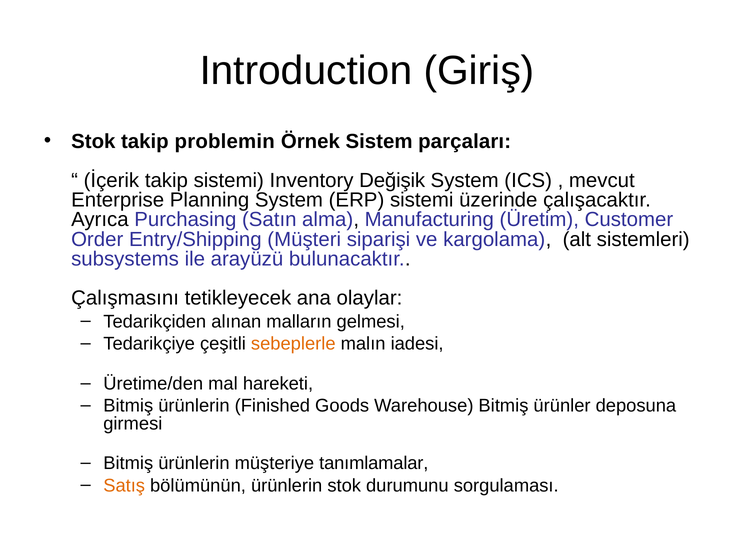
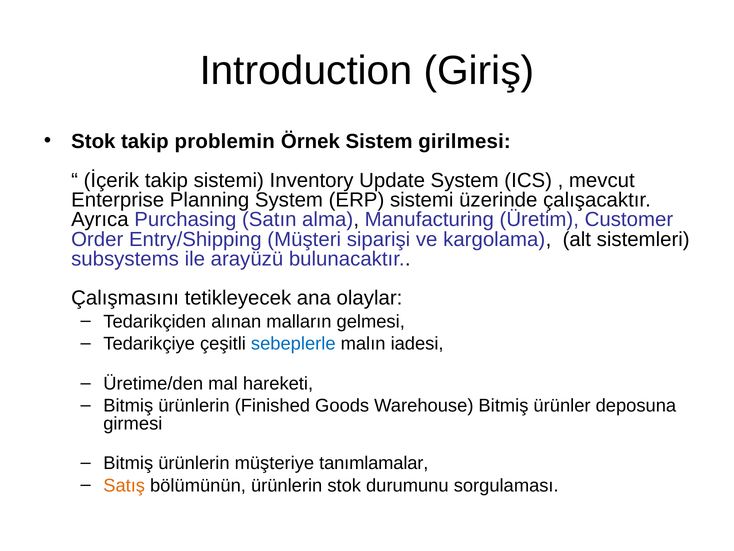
parçaları: parçaları -> girilmesi (465, 141)
Değişik: Değişik -> Update (392, 180)
sebeplerle colour: orange -> blue (293, 343)
